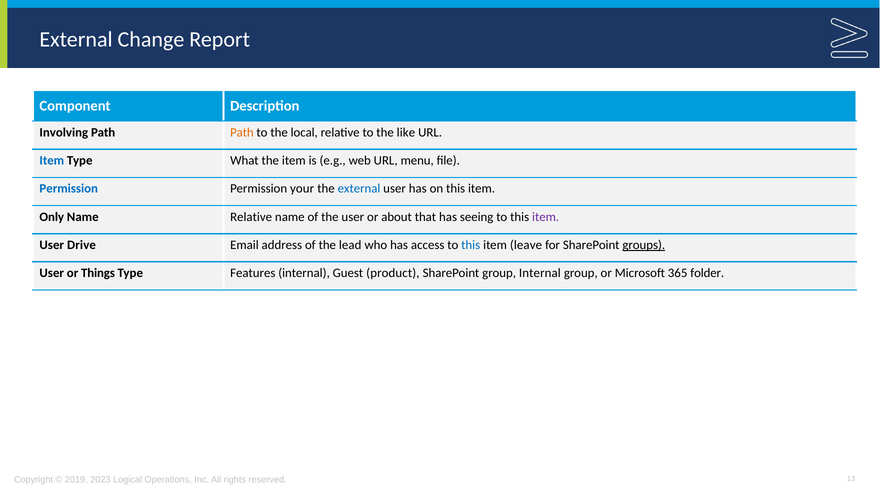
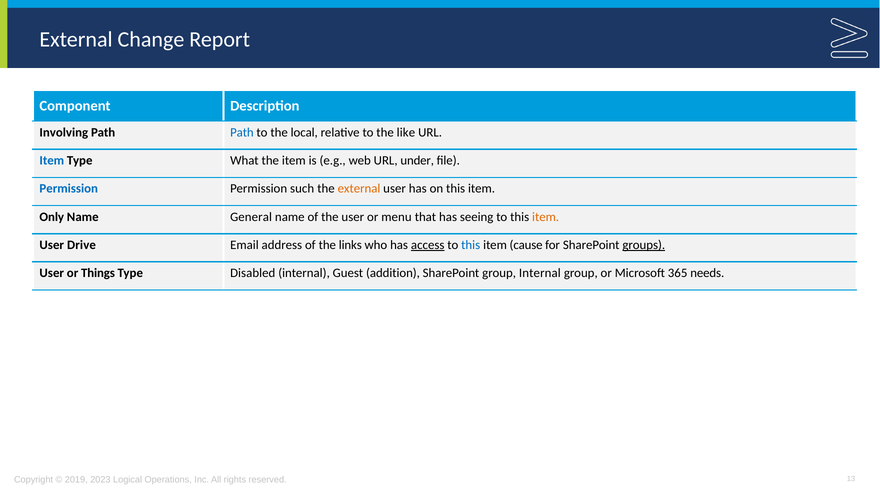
Path colour: orange -> blue (242, 132)
menu: menu -> under (417, 161)
your: your -> such (302, 189)
external colour: blue -> orange (359, 189)
Name Relative: Relative -> General (251, 217)
about: about -> menu (396, 217)
item colour: purple -> orange (546, 217)
lead: lead -> links (350, 245)
access underline: none -> present (428, 245)
leave: leave -> cause (526, 245)
Features: Features -> Disabled (253, 273)
product: product -> addition (393, 273)
folder: folder -> needs (707, 273)
